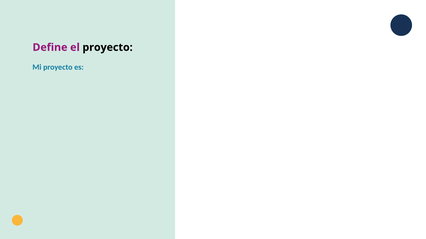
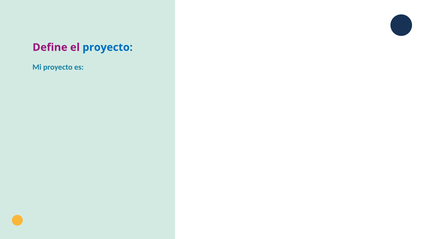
proyecto colour: black -> blue (108, 47)
